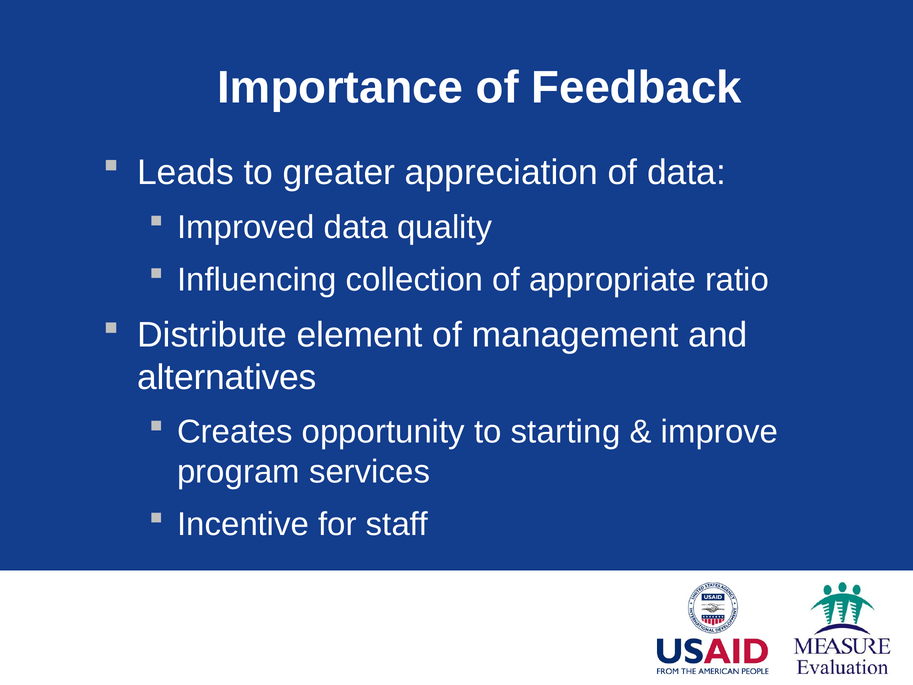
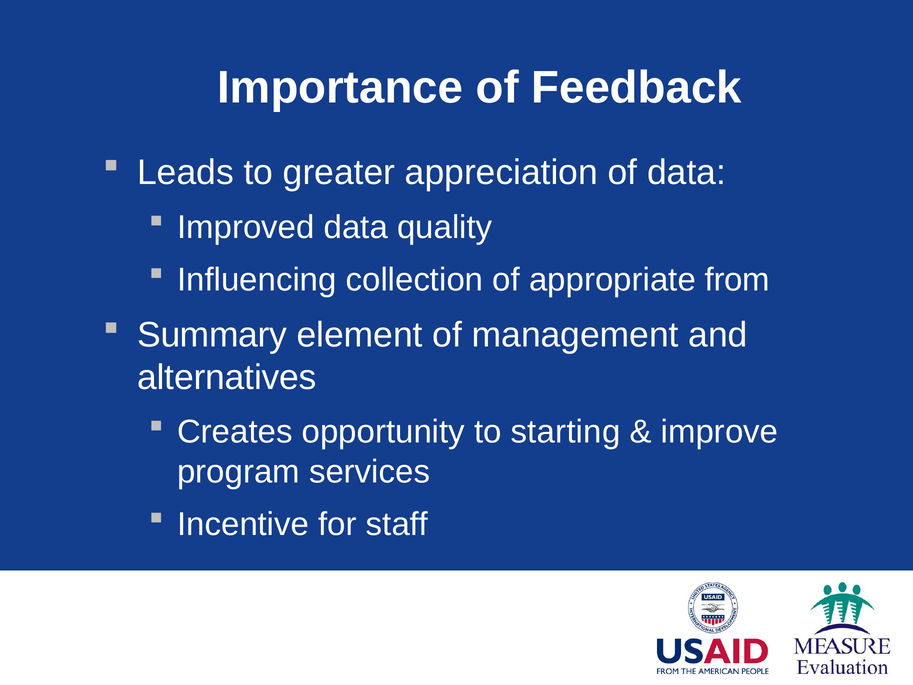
ratio: ratio -> from (737, 280)
Distribute: Distribute -> Summary (212, 335)
